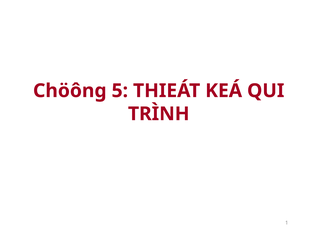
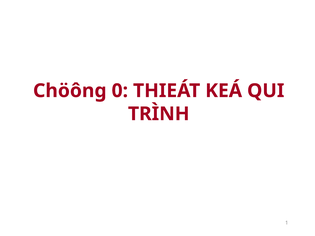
5: 5 -> 0 (120, 91)
